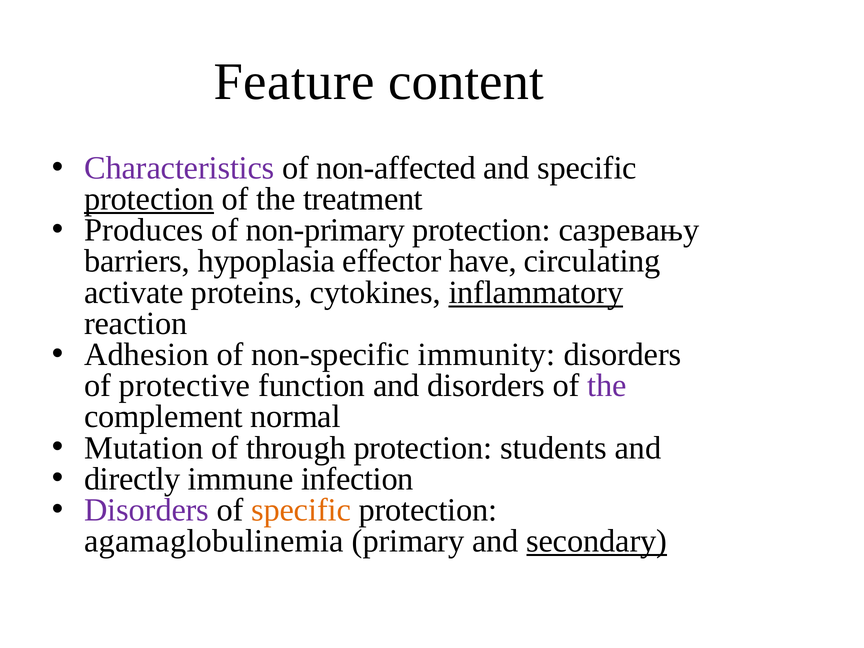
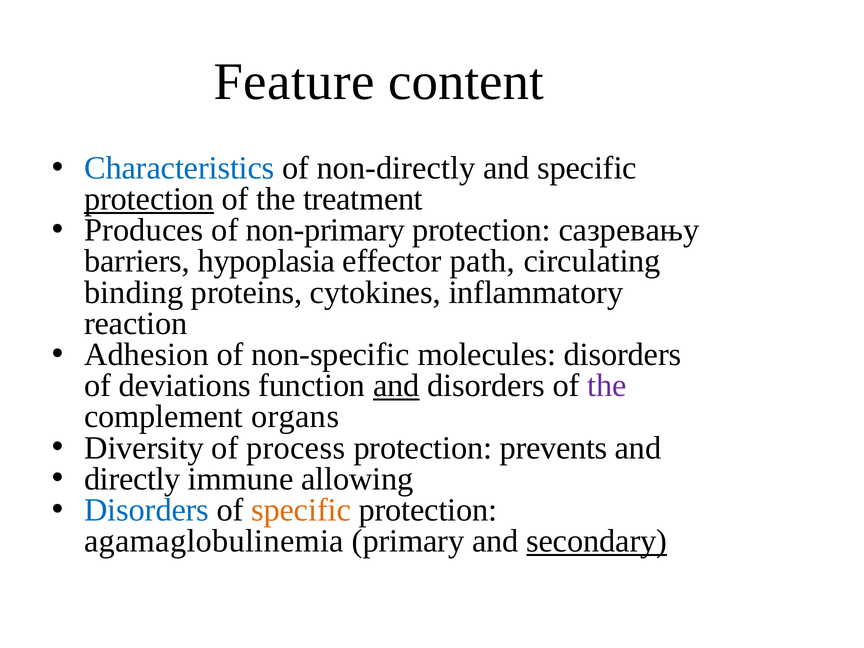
Characteristics colour: purple -> blue (179, 168)
non-affected: non-affected -> non-directly (396, 168)
have: have -> path (482, 261)
activate: activate -> binding (134, 292)
inflammatory underline: present -> none (536, 292)
immunity: immunity -> molecules (487, 355)
protective: protective -> deviations (185, 386)
and underline: none -> present (396, 386)
normal: normal -> organs (295, 417)
Mutation: Mutation -> Diversity (144, 448)
through: through -> process (296, 448)
students: students -> prevents (554, 448)
infection: infection -> allowing (357, 479)
Disorders colour: purple -> blue (147, 510)
